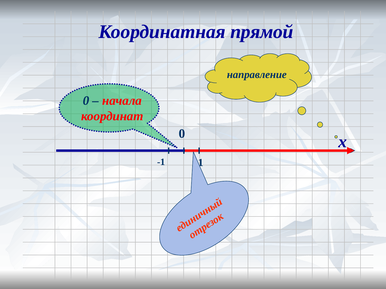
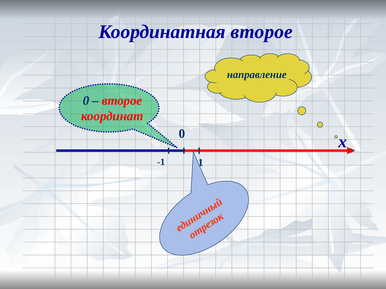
Координатная прямой: прямой -> второе (262, 32)
начала: начала -> второе (122, 101)
